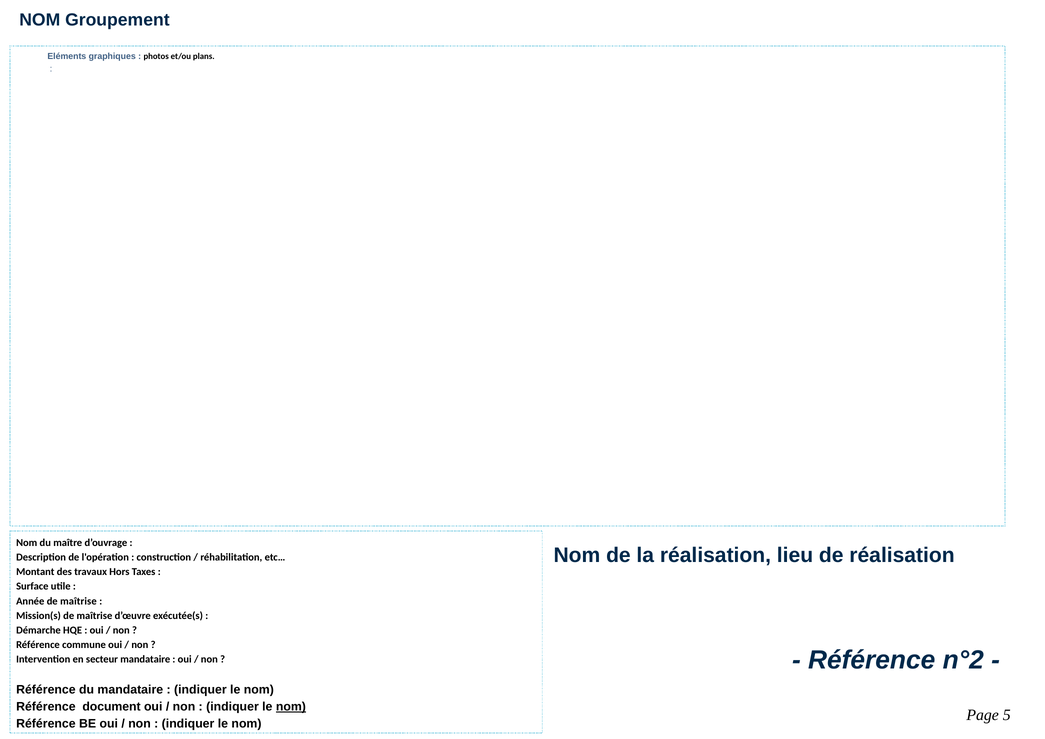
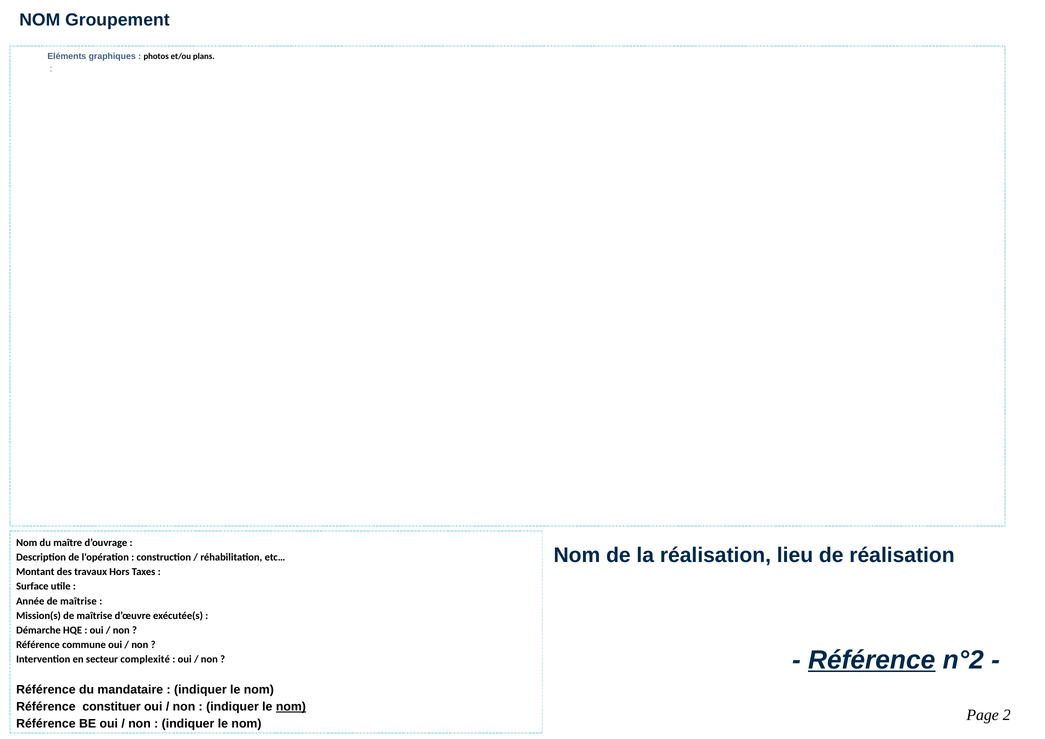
Référence underline: none -> present (872, 660)
secteur mandataire: mandataire -> complexité (145, 659)
document: document -> constituer (112, 707)
5: 5 -> 2 (1007, 715)
